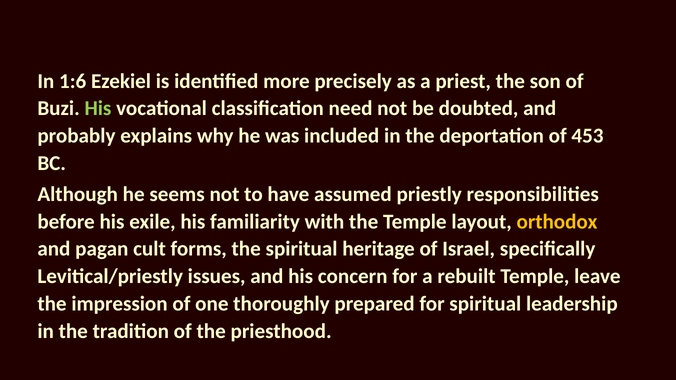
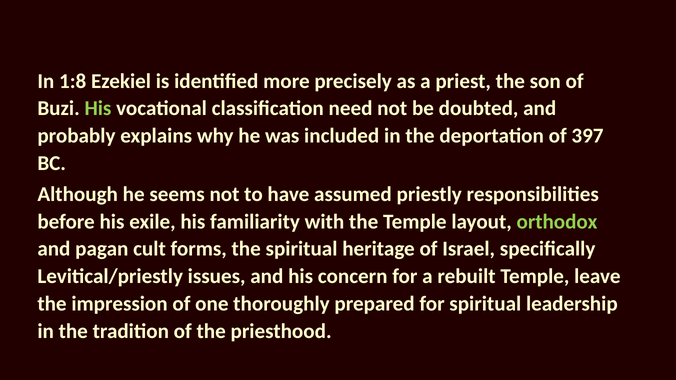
1:6: 1:6 -> 1:8 (73, 81)
453: 453 -> 397 (587, 136)
orthodox colour: yellow -> light green (557, 222)
